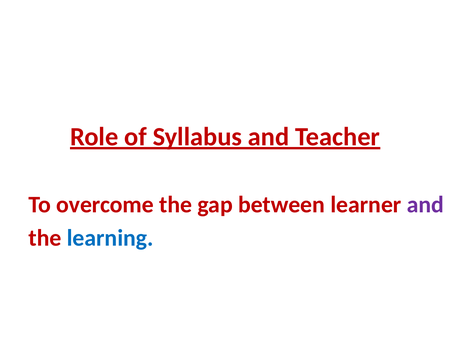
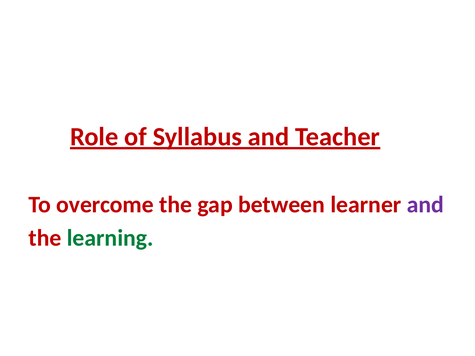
learning colour: blue -> green (110, 238)
